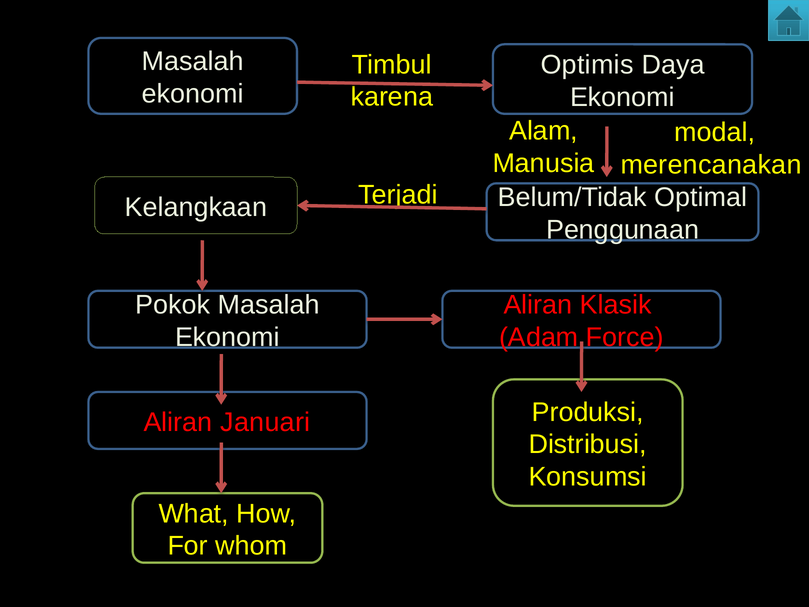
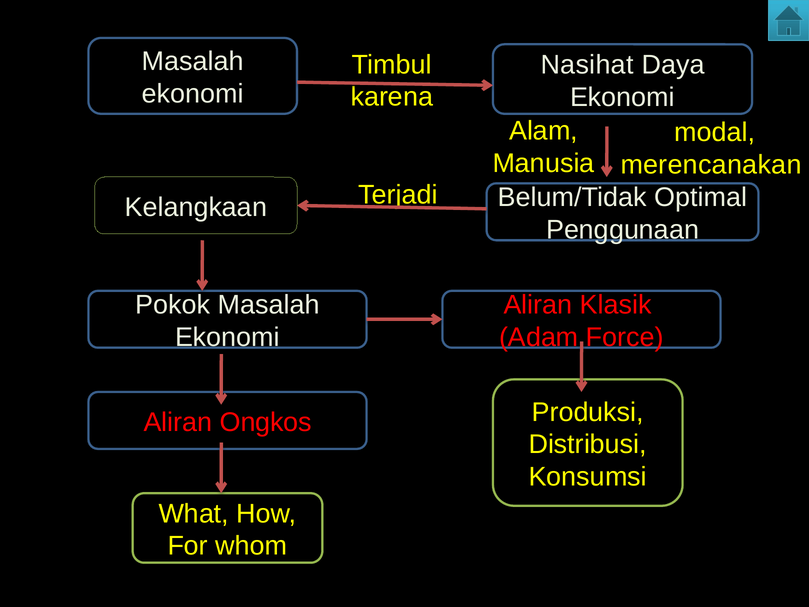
Optimis: Optimis -> Nasihat (587, 65)
Januari: Januari -> Ongkos (266, 422)
